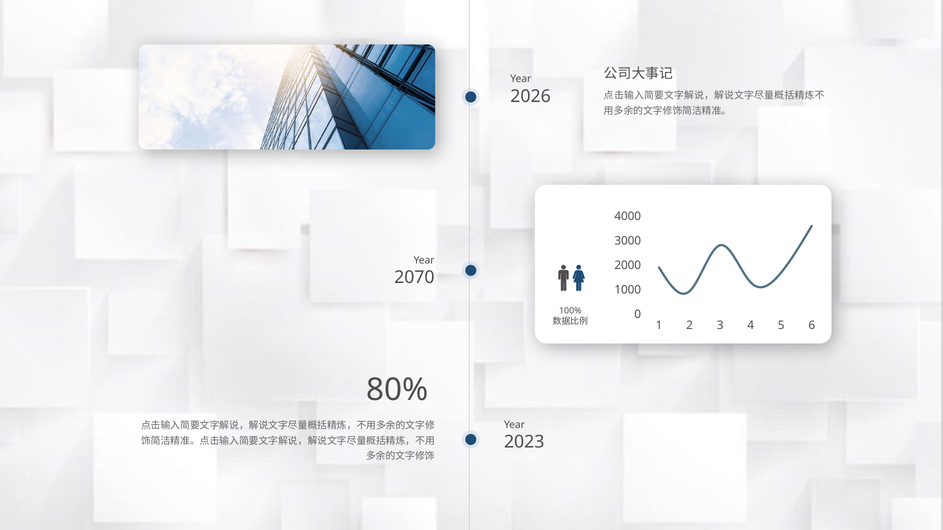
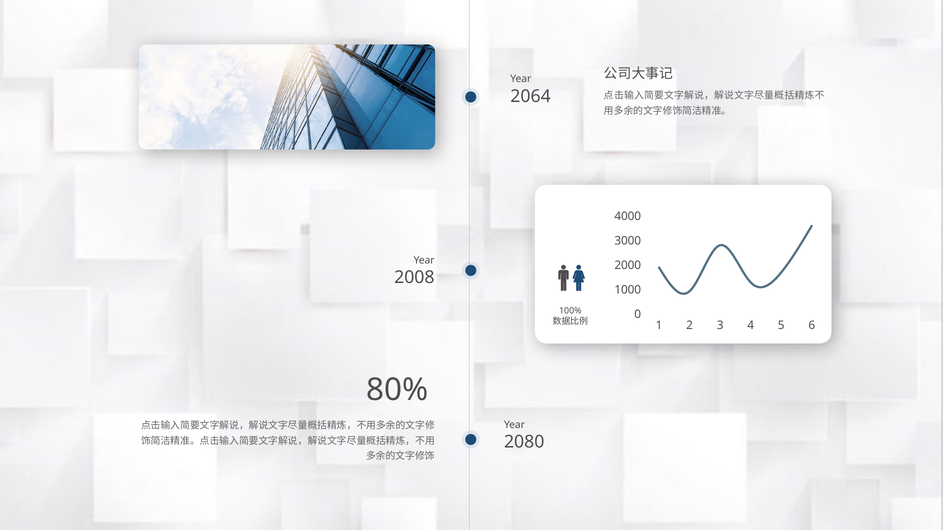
2026: 2026 -> 2064 (531, 96)
2070: 2070 -> 2008 (414, 278)
2023: 2023 -> 2080 (524, 442)
